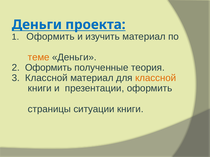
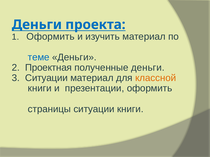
теме colour: orange -> blue (39, 57)
2 Оформить: Оформить -> Проектная (48, 68)
полученные теория: теория -> деньги (148, 68)
3 Классной: Классной -> Ситуации (46, 78)
